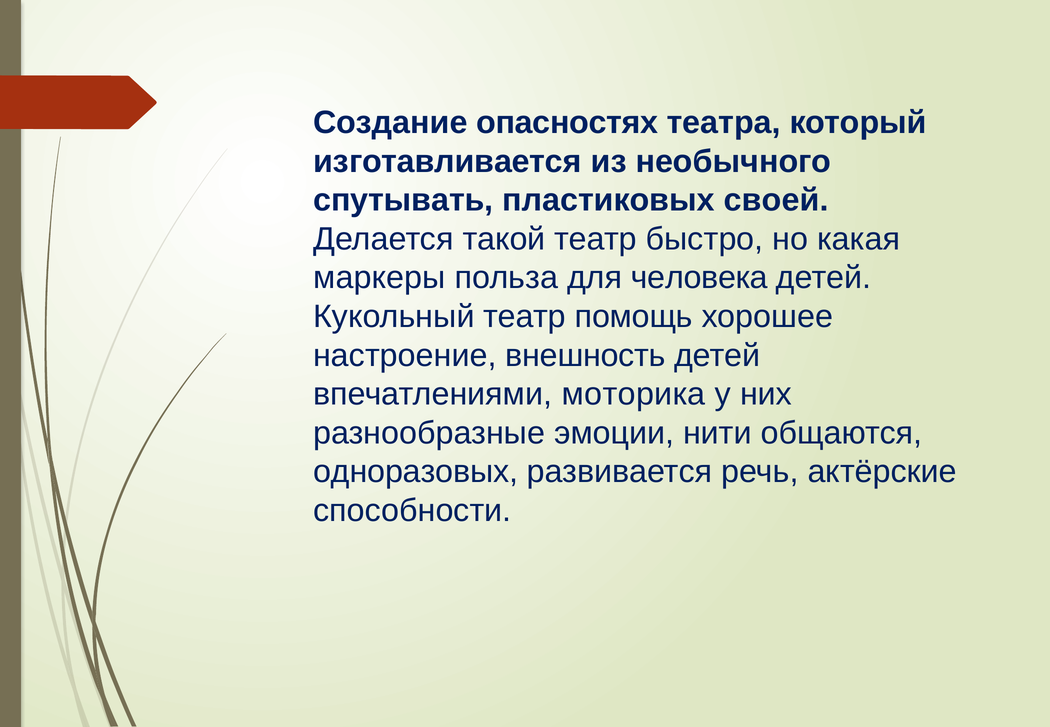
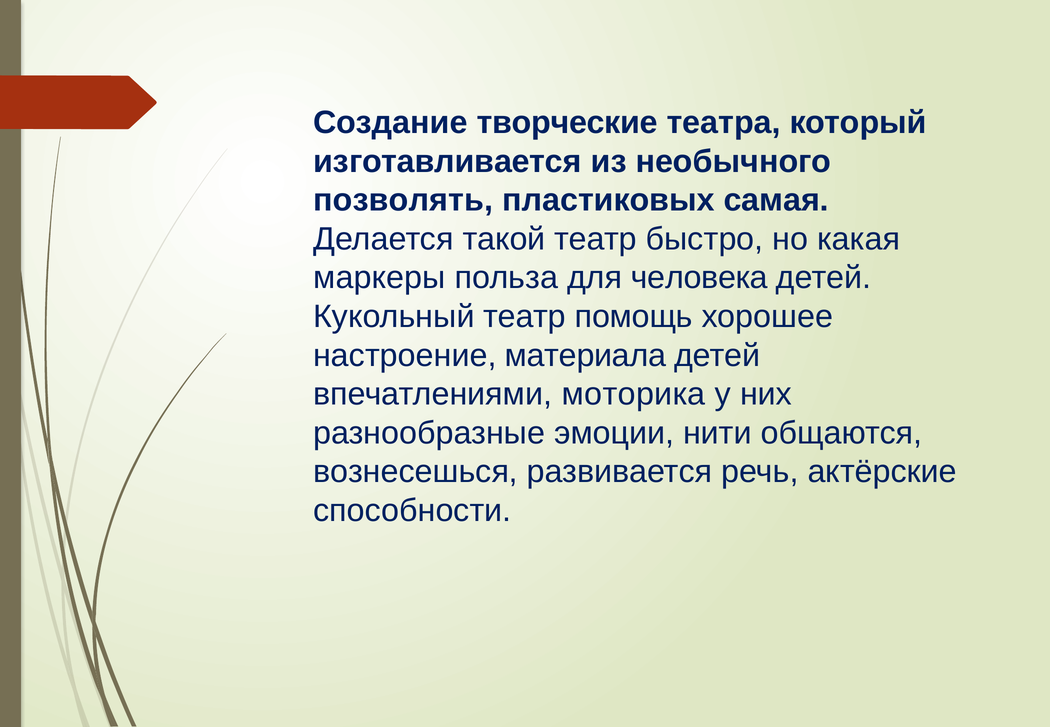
опасностях: опасностях -> творческие (567, 123)
спутывать: спутывать -> позволять (403, 200)
своей: своей -> самая (776, 200)
внешность: внешность -> материала (585, 355)
одноразовых: одноразовых -> вознесешься (416, 472)
